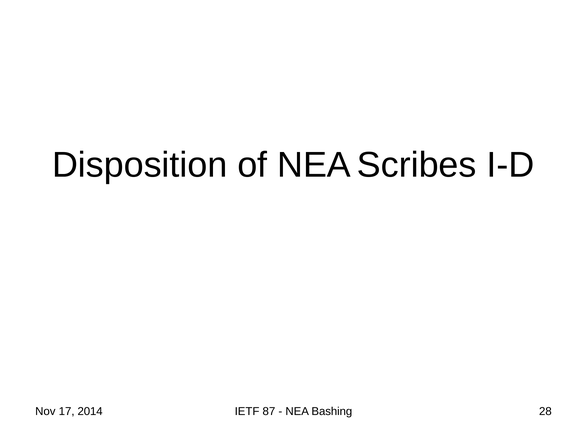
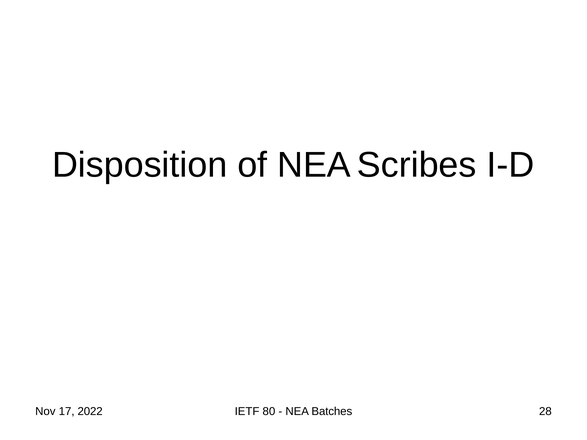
2014: 2014 -> 2022 (90, 412)
87: 87 -> 80 (269, 412)
Bashing: Bashing -> Batches (332, 412)
